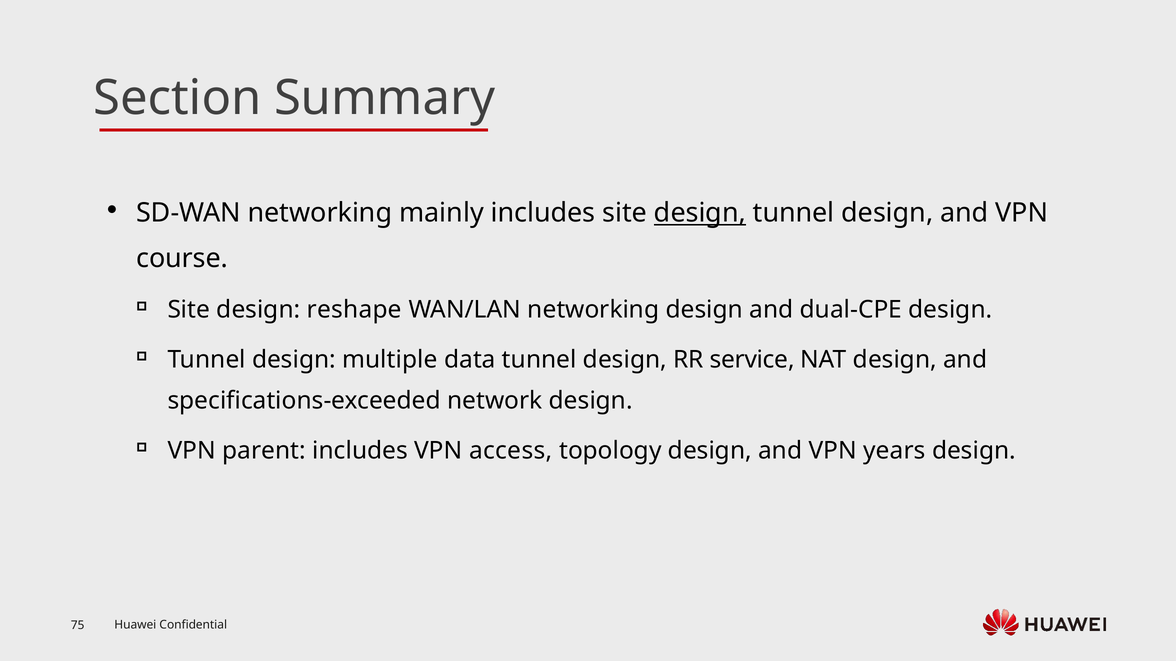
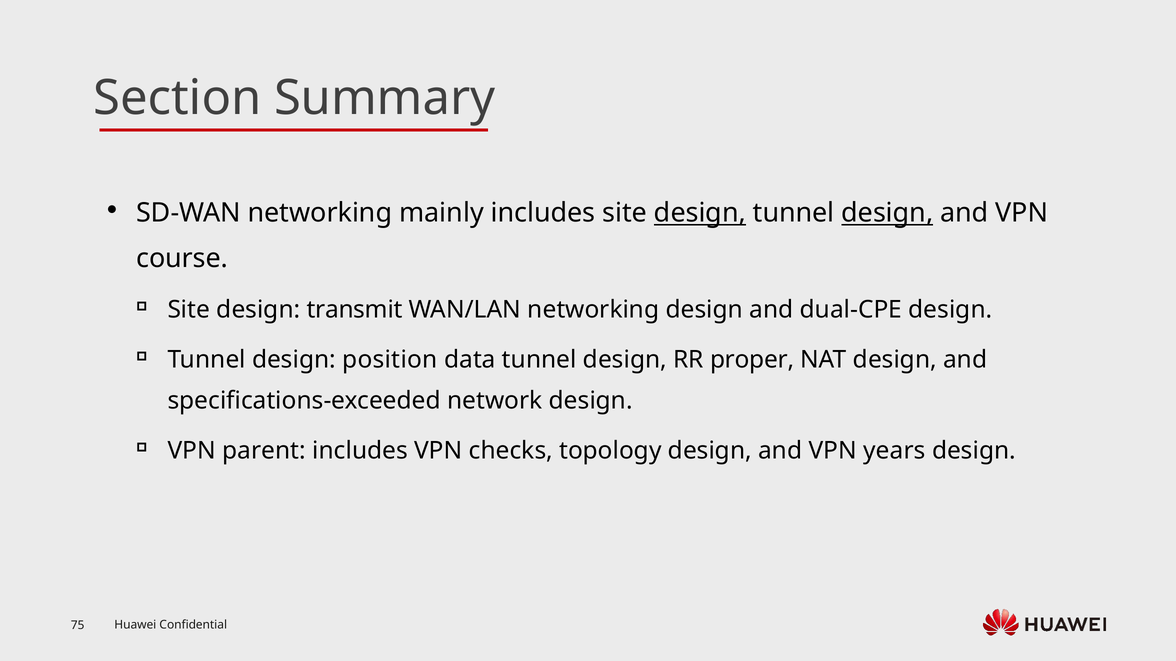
design underline: none -> present (887, 213)
reshape: reshape -> transmit (355, 310)
multiple: multiple -> position (390, 360)
service: service -> proper (752, 360)
access: access -> checks (511, 451)
